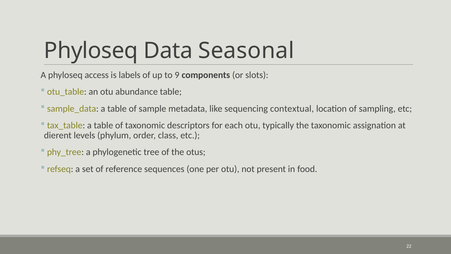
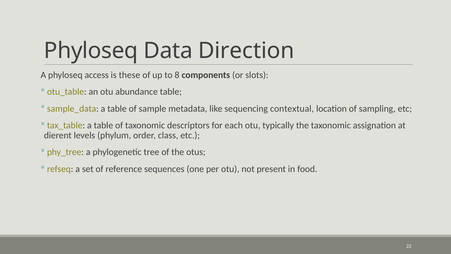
Seasonal: Seasonal -> Direction (246, 51)
labels: labels -> these (129, 75)
9: 9 -> 8 (177, 75)
